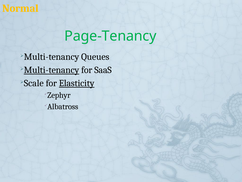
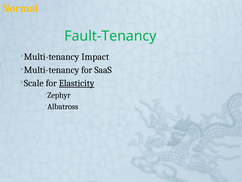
Page-Tenancy: Page-Tenancy -> Fault-Tenancy (110, 36)
Queues: Queues -> Impact (95, 57)
Multi-tenancy underline: present -> none (52, 70)
